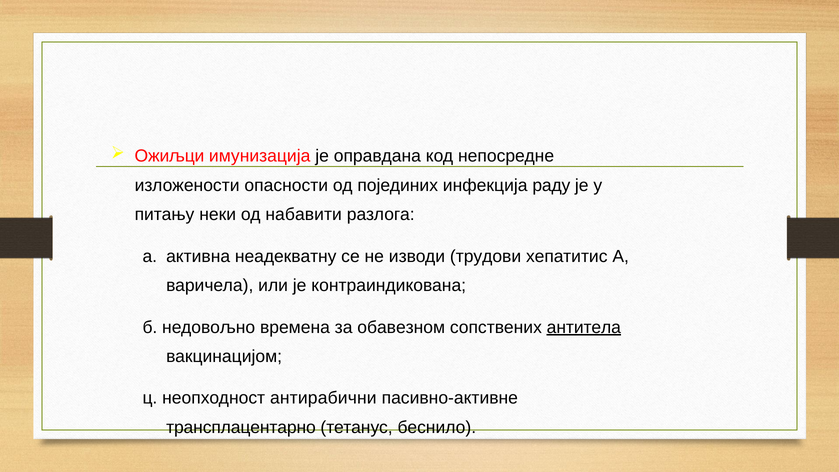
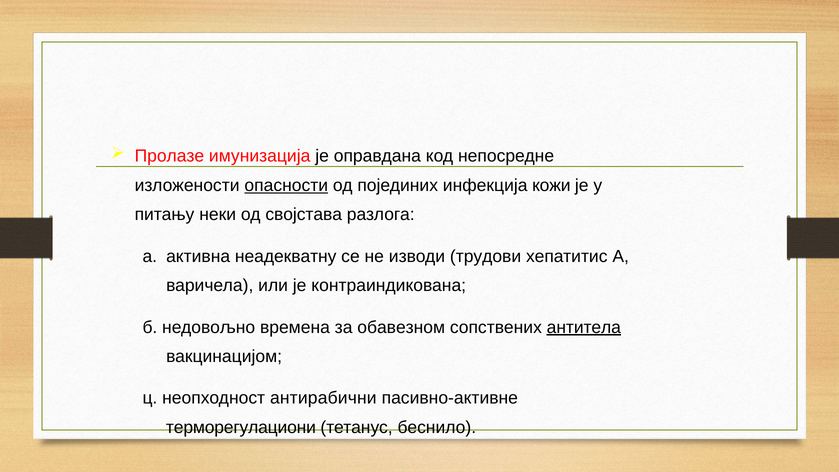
Ожиљци: Ожиљци -> Пролазе (169, 156)
опасности underline: none -> present (286, 185)
раду: раду -> кожи (551, 185)
набавити: набавити -> својстава (304, 215)
трансплацентарно: трансплацентарно -> терморегулациони (241, 427)
